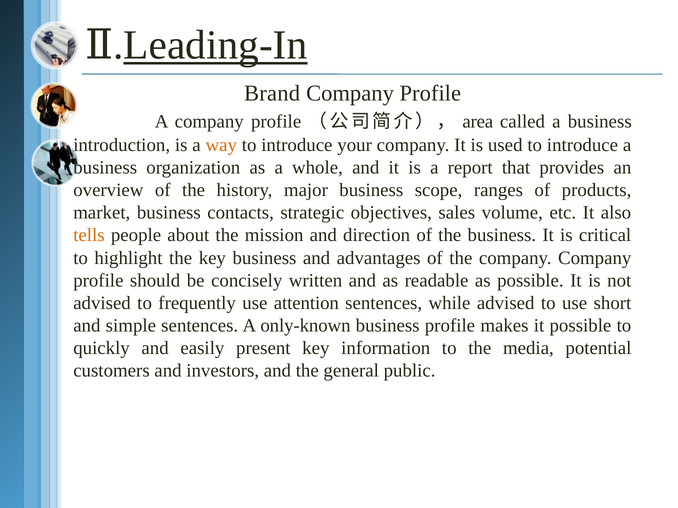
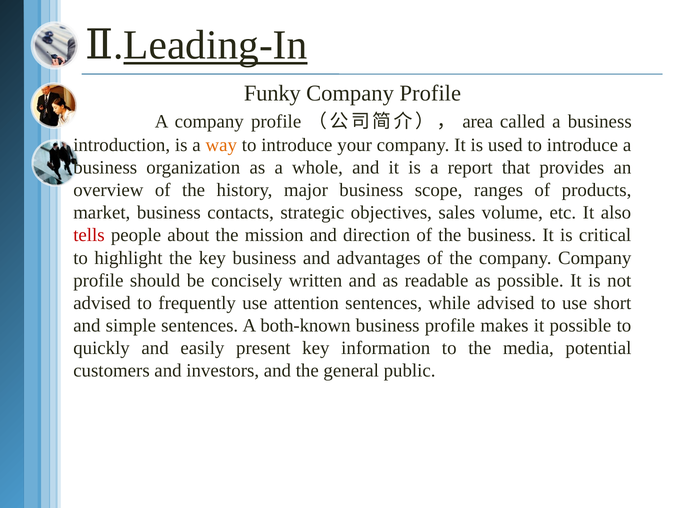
Brand: Brand -> Funky (272, 93)
tells colour: orange -> red (89, 235)
only-known: only-known -> both-known (305, 326)
